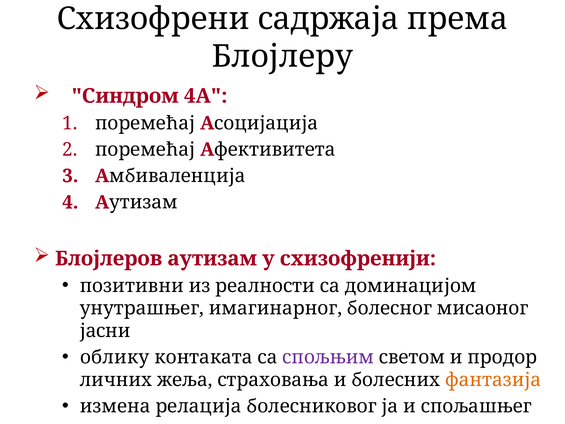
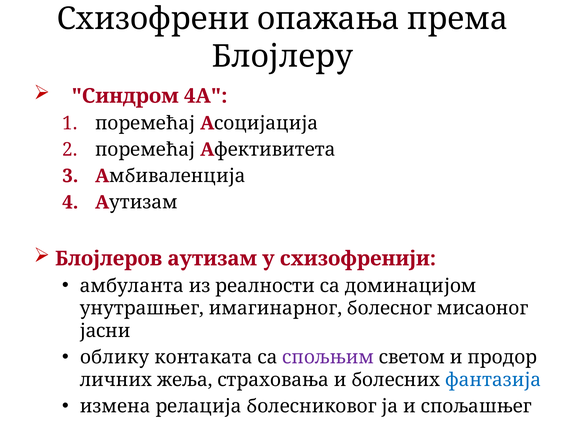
садржаја: садржаја -> опажања (328, 19)
позитивни: позитивни -> амбуланта (132, 286)
фантазија colour: orange -> blue (493, 380)
